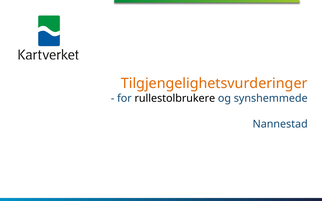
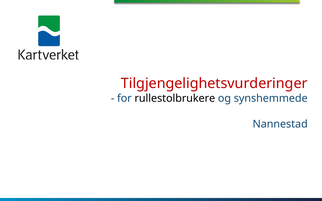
Tilgjengelighetsvurderinger colour: orange -> red (214, 84)
